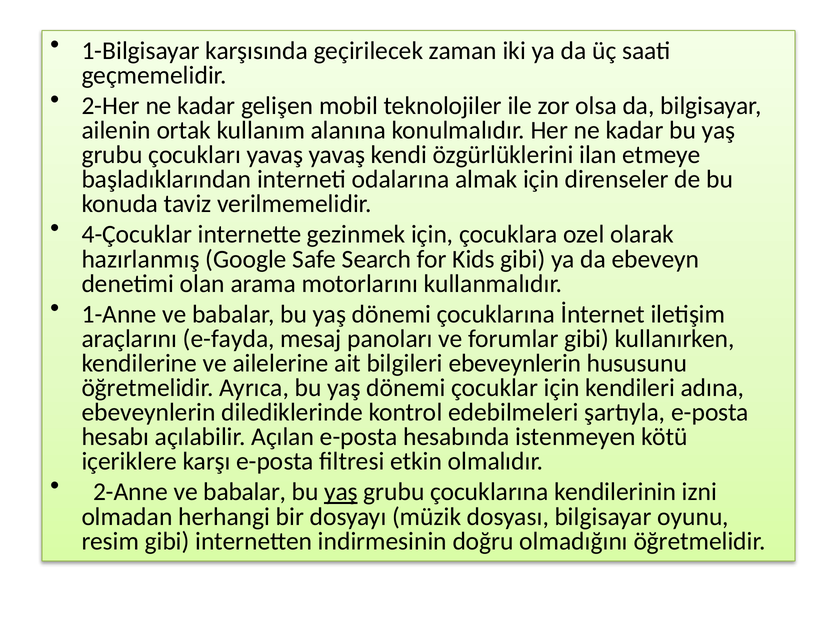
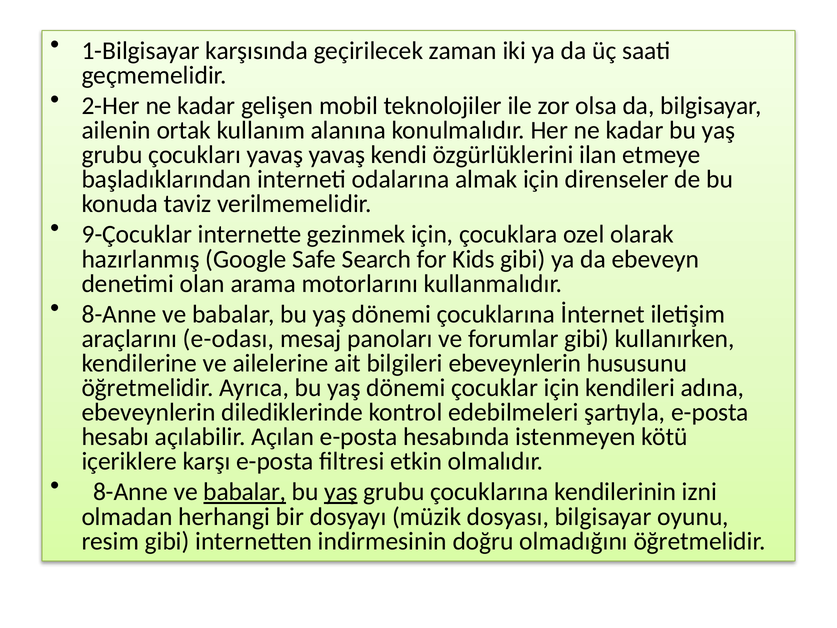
4-Çocuklar: 4-Çocuklar -> 9-Çocuklar (137, 234)
1-Anne: 1-Anne -> 8-Anne (119, 314)
e-fayda: e-fayda -> e-odası (229, 339)
2-Anne: 2-Anne -> 8-Anne (131, 492)
babalar underline: none -> present (245, 492)
